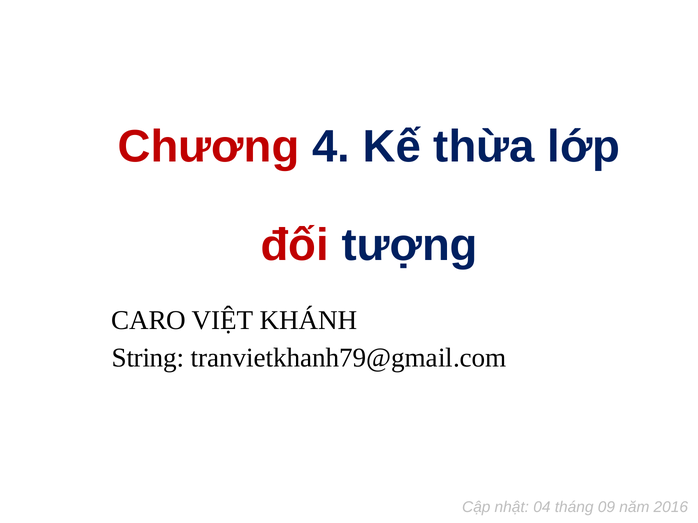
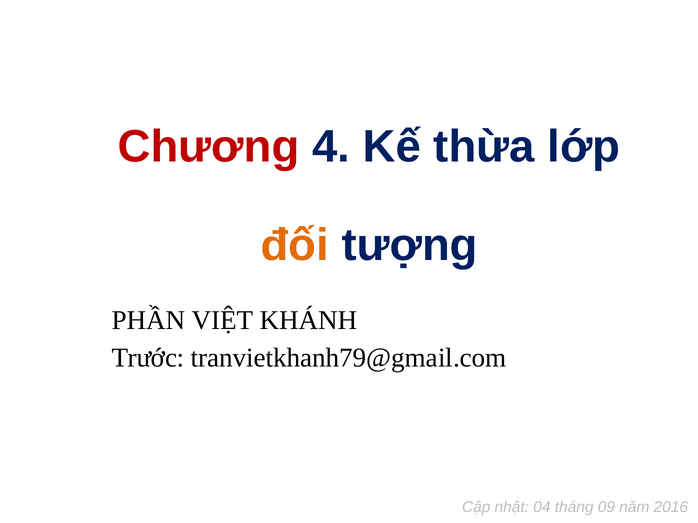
đối colour: red -> orange (295, 245)
CARO: CARO -> PHẦN (149, 320)
String: String -> Trước (148, 358)
